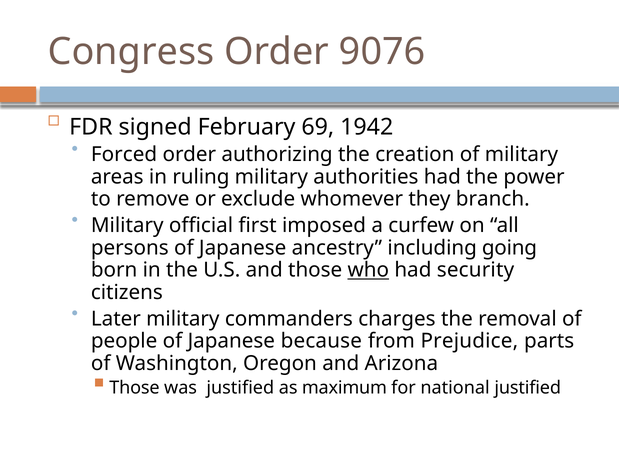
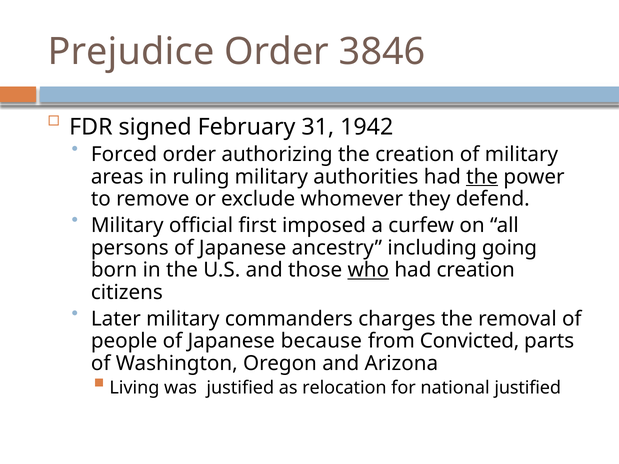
Congress: Congress -> Prejudice (131, 52)
9076: 9076 -> 3846 (382, 52)
69: 69 -> 31 (318, 127)
the underline: none -> present (482, 177)
branch: branch -> defend (493, 199)
had security: security -> creation (476, 270)
Prejudice: Prejudice -> Convicted (470, 341)
Those: Those -> Living (134, 388)
maximum: maximum -> relocation (344, 388)
